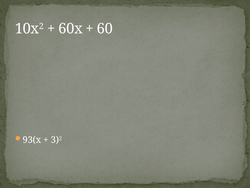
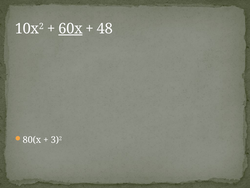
60x underline: none -> present (70, 29)
60: 60 -> 48 (105, 29)
93(x: 93(x -> 80(x (32, 140)
